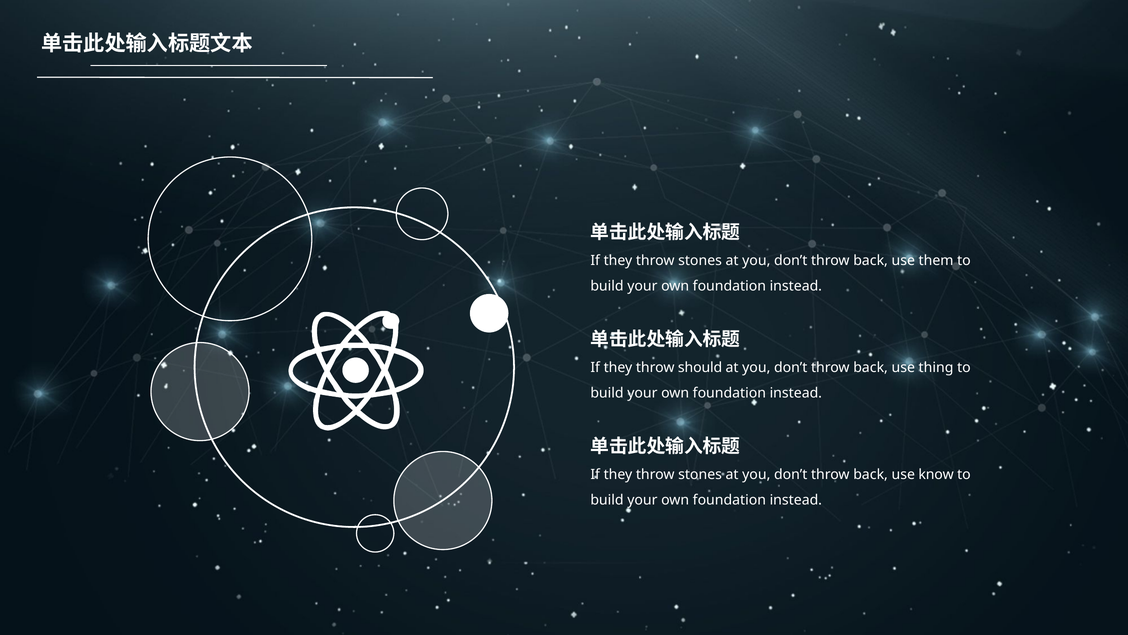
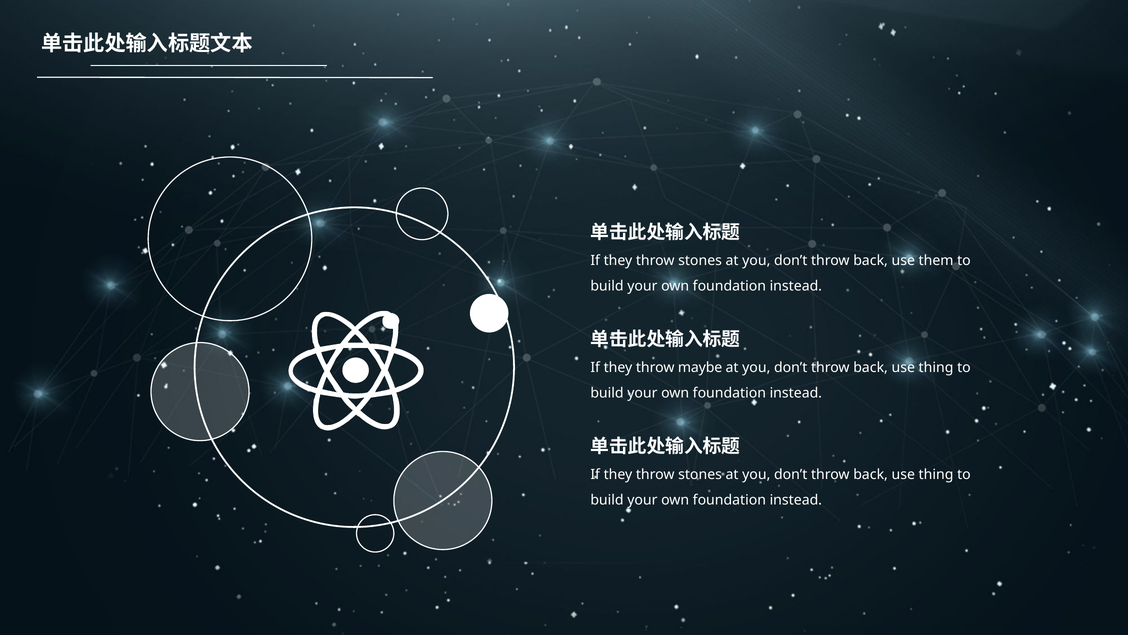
should: should -> maybe (700, 367)
know: know -> thing (936, 474)
